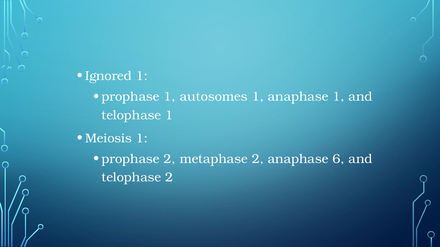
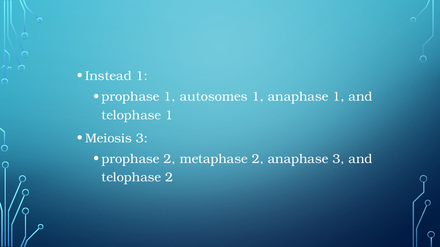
Ignored: Ignored -> Instead (108, 76)
Meiosis 1: 1 -> 3 (142, 138)
anaphase 6: 6 -> 3 (339, 159)
